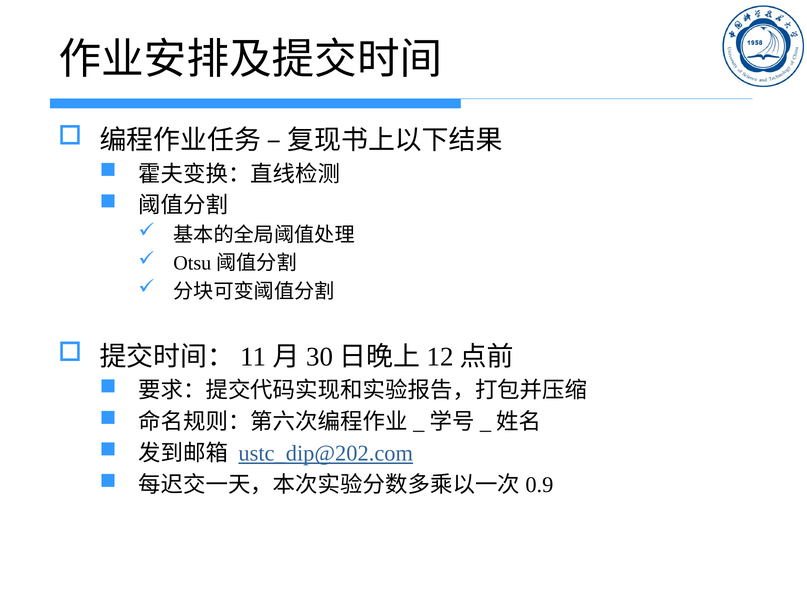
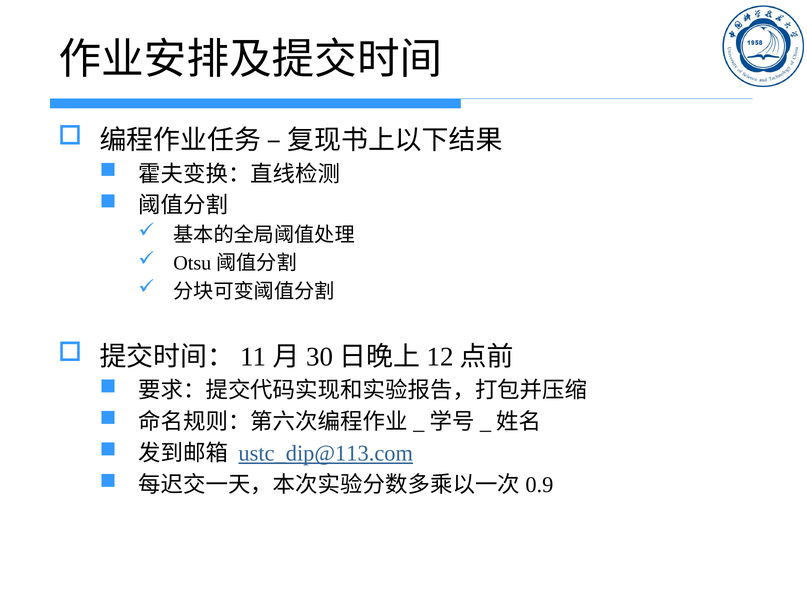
ustc_dip@202.com: ustc_dip@202.com -> ustc_dip@113.com (326, 454)
